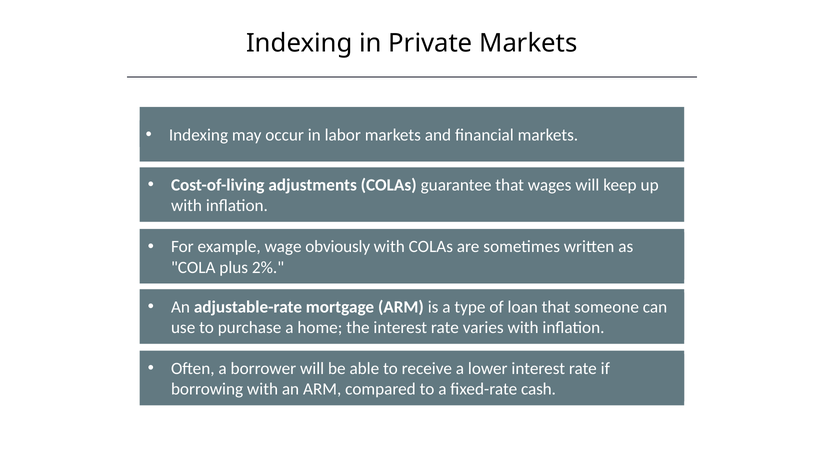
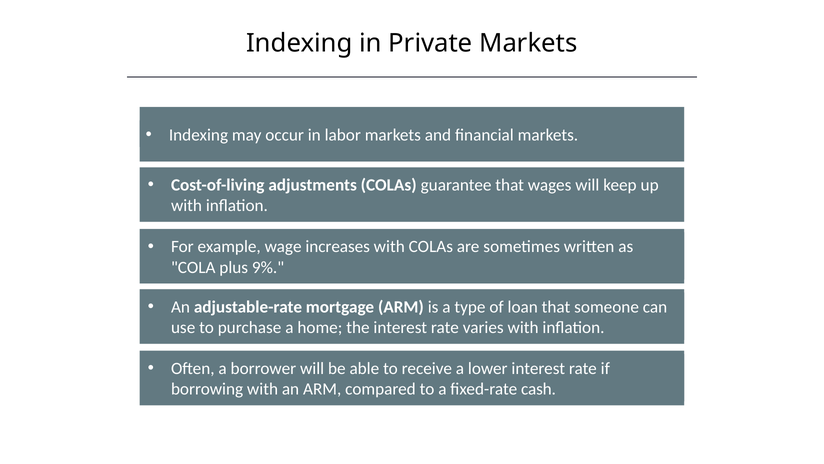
obviously: obviously -> increases (338, 247)
2%: 2% -> 9% (268, 267)
